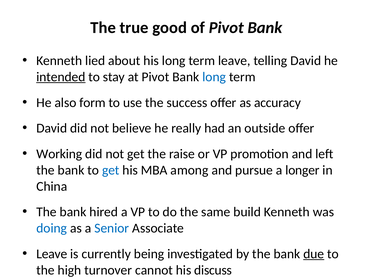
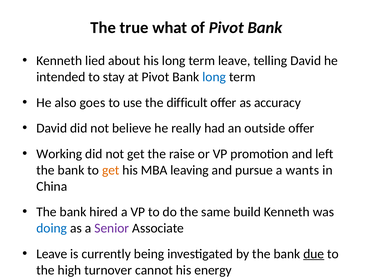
good: good -> what (170, 28)
intended underline: present -> none (61, 77)
form: form -> goes (92, 102)
success: success -> difficult (187, 102)
get colour: blue -> orange (111, 170)
among: among -> leaving (190, 170)
longer: longer -> wants (302, 170)
Senior colour: blue -> purple (112, 228)
discuss: discuss -> energy (213, 270)
